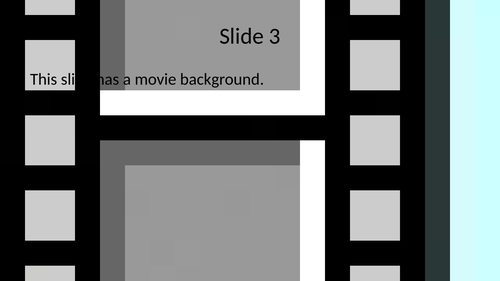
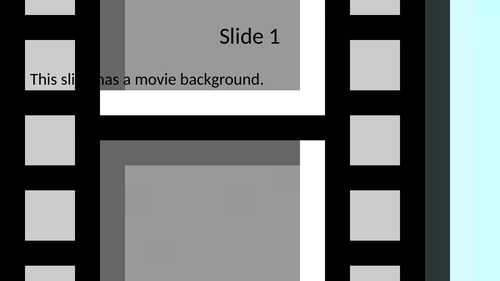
3: 3 -> 1 (275, 36)
